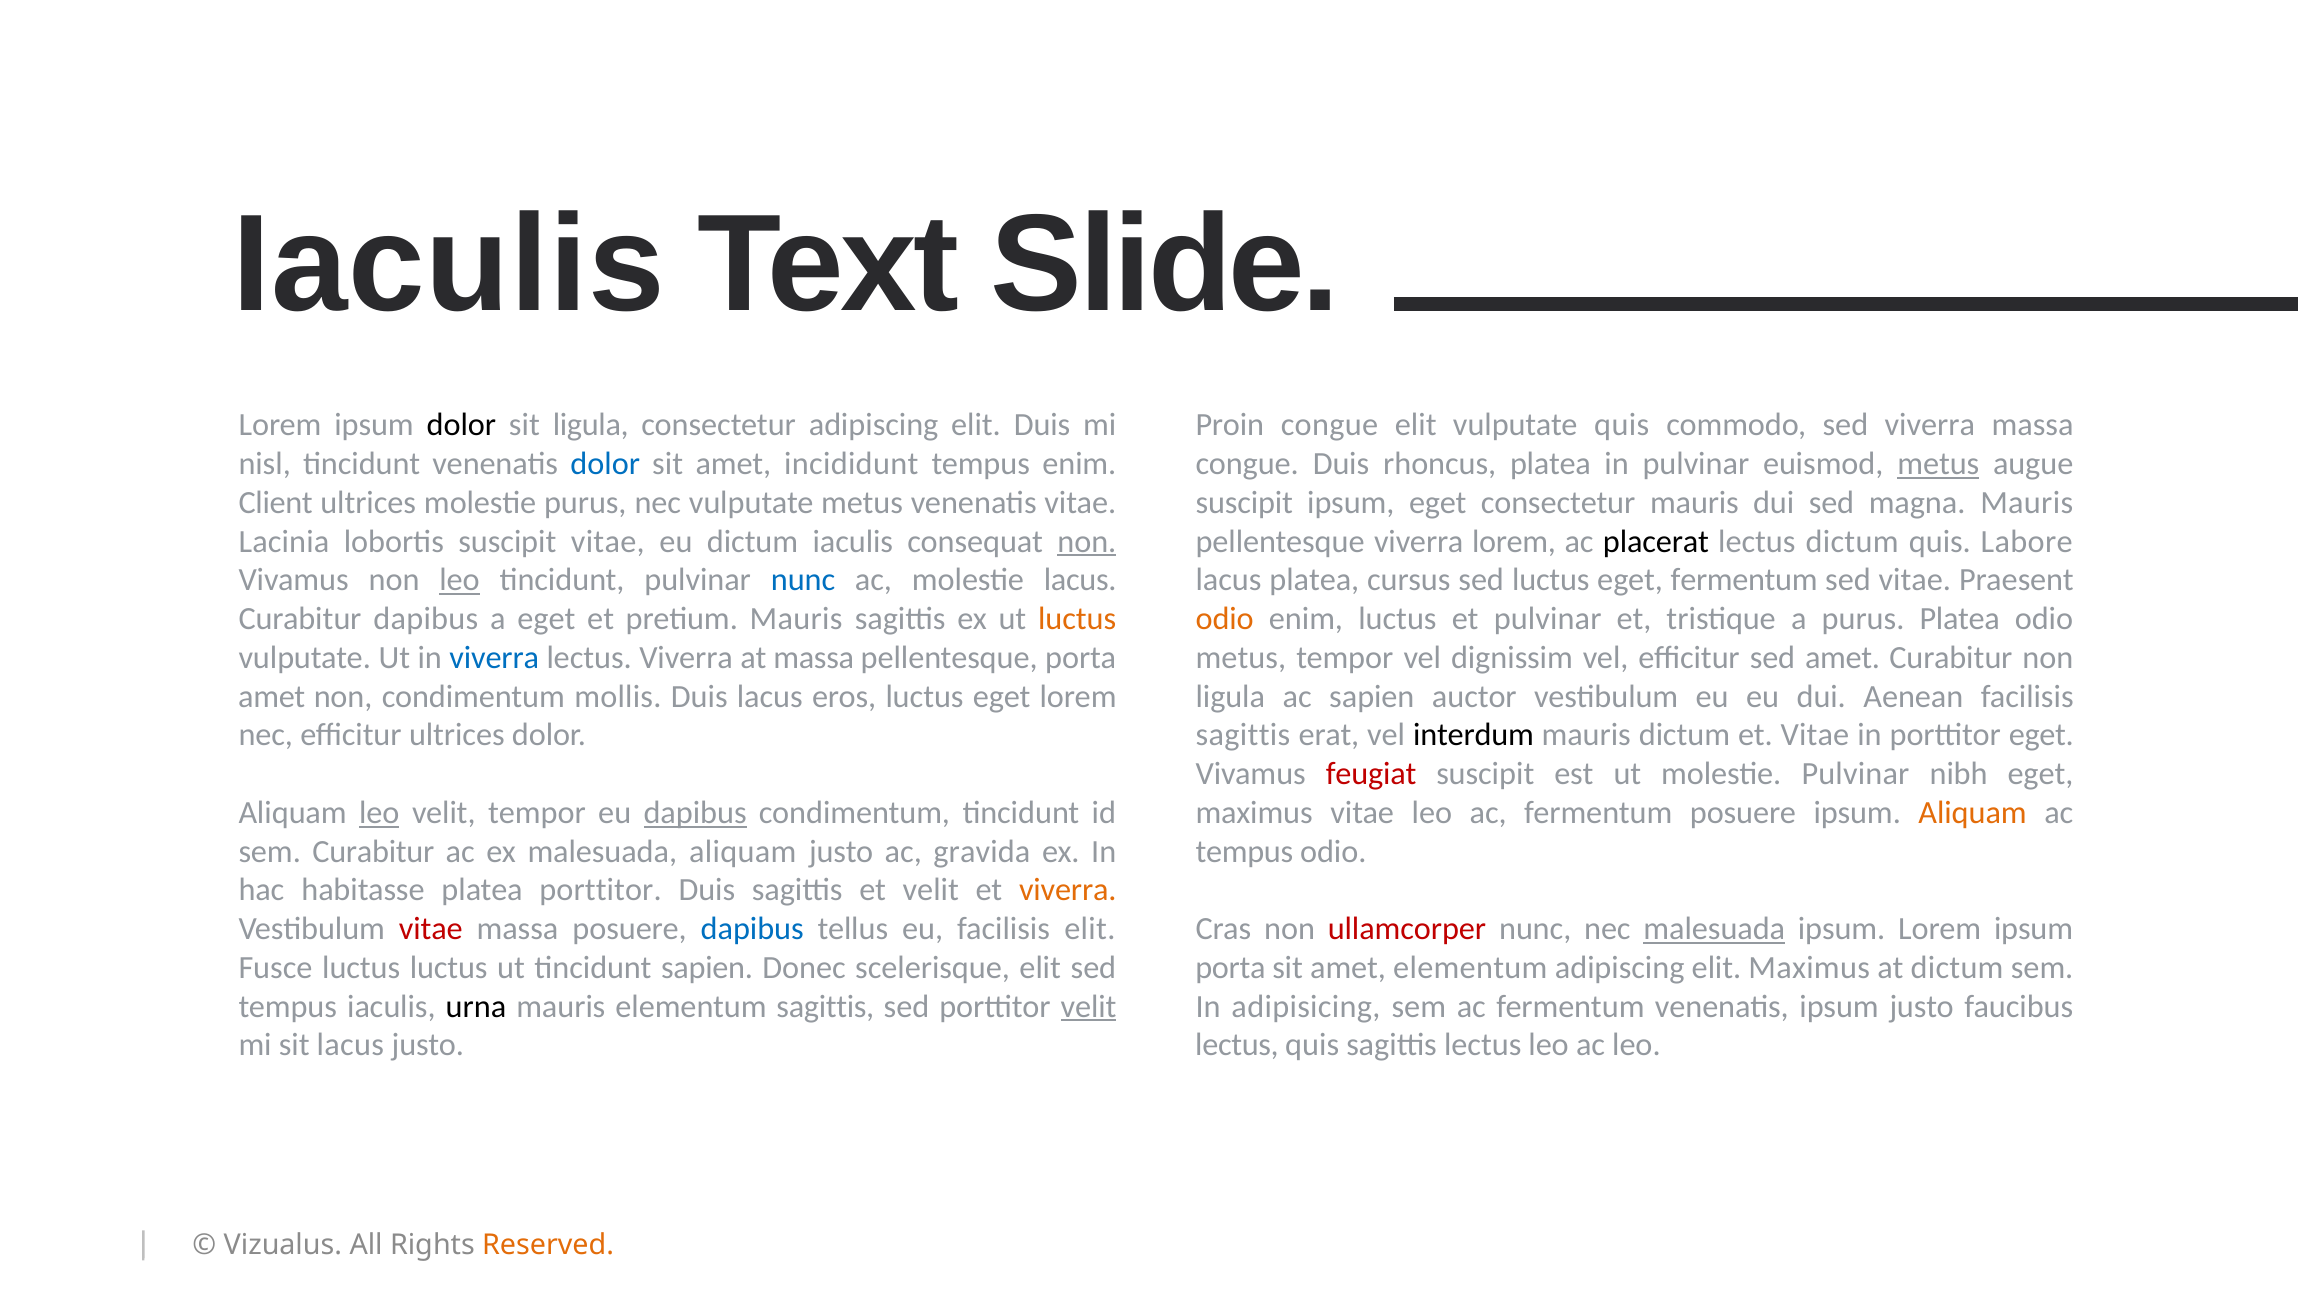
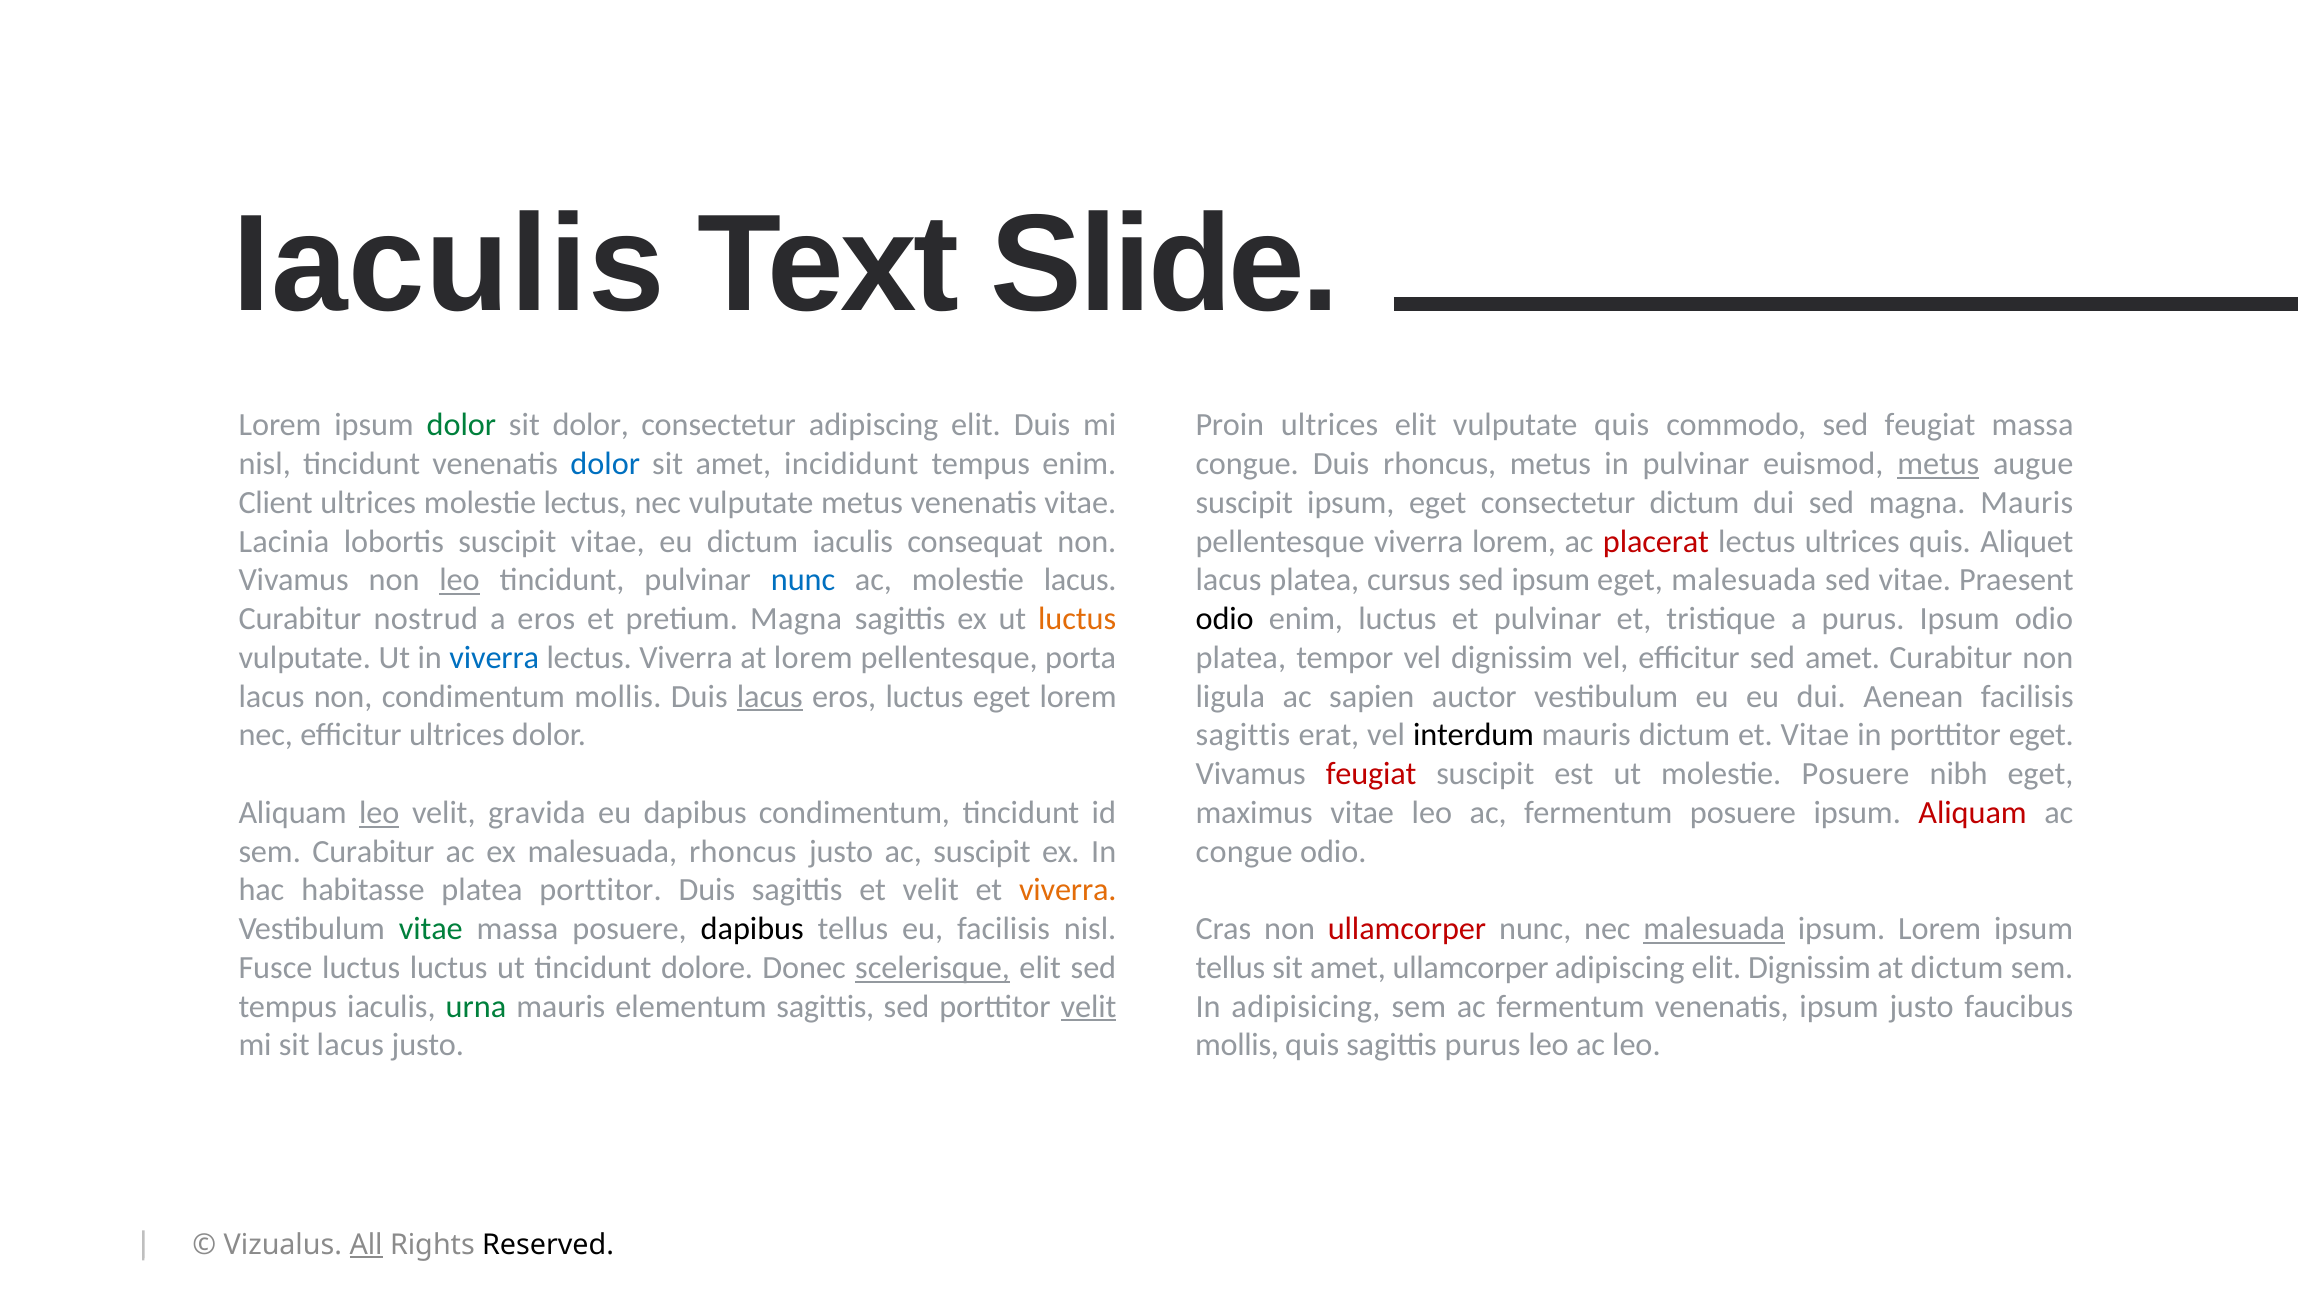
dolor colour: black -> green (461, 425)
sit ligula: ligula -> dolor (591, 425)
Proin congue: congue -> ultrices (1330, 425)
sed viverra: viverra -> feugiat (1930, 425)
rhoncus platea: platea -> metus (1550, 464)
molestie purus: purus -> lectus (585, 503)
consectetur mauris: mauris -> dictum (1694, 503)
non underline: present -> none (1087, 541)
placerat colour: black -> red (1656, 541)
lectus dictum: dictum -> ultrices (1852, 541)
Labore: Labore -> Aliquet (2027, 541)
sed luctus: luctus -> ipsum (1551, 580)
eget fermentum: fermentum -> malesuada (1744, 580)
Curabitur dapibus: dapibus -> nostrud (426, 619)
a eget: eget -> eros (546, 619)
pretium Mauris: Mauris -> Magna (796, 619)
odio colour: orange -> black (1225, 619)
purus Platea: Platea -> Ipsum (1960, 619)
at massa: massa -> lorem (813, 657)
metus: metus -> platea (1241, 657)
amet: amet -> lacus (272, 696)
lacus underline: none -> present (770, 696)
molestie Pulvinar: Pulvinar -> Posuere (1855, 774)
velit tempor: tempor -> gravida (537, 812)
dapibus underline: present -> none (695, 812)
Aliquam colour: orange -> red (1973, 812)
malesuada aliquam: aliquam -> rhoncus (743, 851)
ac gravida: gravida -> suscipit (982, 851)
tempus: tempus -> congue (1244, 851)
vitae colour: red -> green (431, 929)
dapibus colour: blue -> black (752, 929)
facilisis elit: elit -> nisl (1090, 929)
tincidunt sapien: sapien -> dolore (707, 967)
scelerisque underline: none -> present (933, 967)
porta: porta -> tellus (1230, 967)
amet elementum: elementum -> ullamcorper (1471, 967)
elit Maximus: Maximus -> Dignissim (1809, 967)
urna colour: black -> green (476, 1006)
lectus: lectus -> mollis (1237, 1045)
sagittis lectus: lectus -> purus (1483, 1045)
All underline: none -> present (366, 1245)
Reserved colour: orange -> black (548, 1245)
